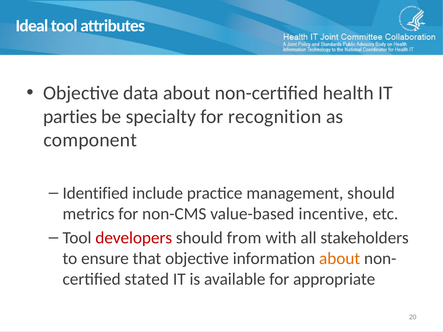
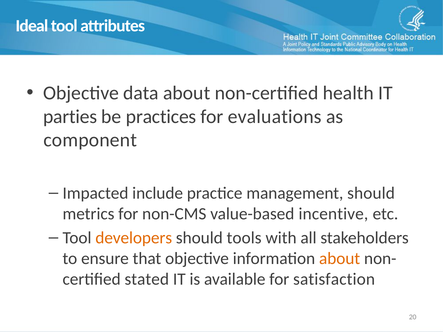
specialty: specialty -> practices (161, 117)
recognition: recognition -> evaluations (275, 117)
Identified: Identified -> Impacted (95, 193)
developers colour: red -> orange (134, 238)
from: from -> tools (244, 238)
appropriate: appropriate -> satisfaction (334, 279)
